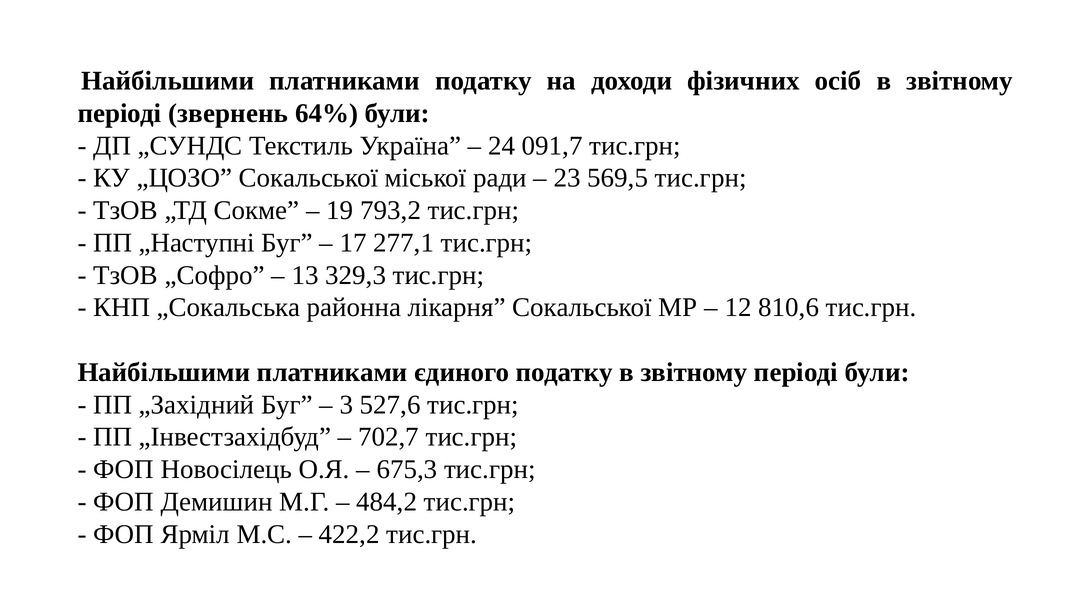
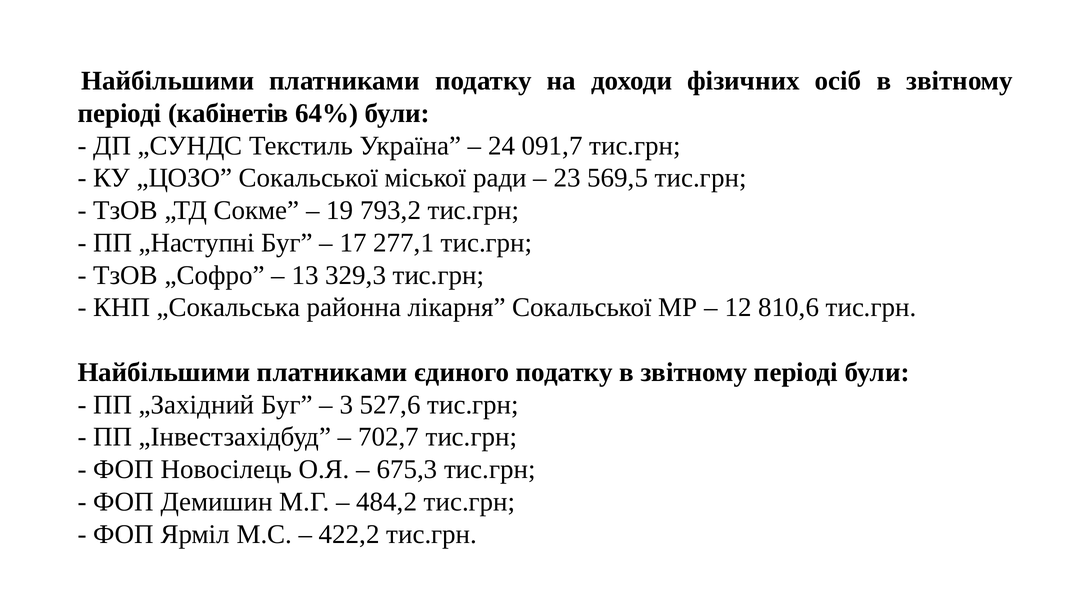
звернень: звернень -> кабінетів (228, 113)
